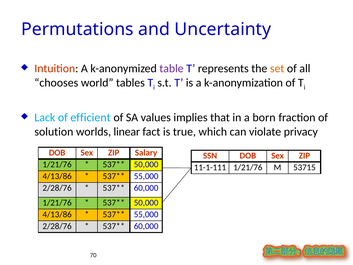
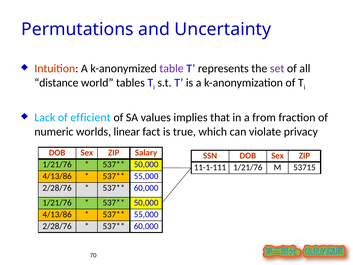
set colour: orange -> purple (277, 68)
chooses: chooses -> distance (56, 83)
born: born -> from (264, 117)
solution: solution -> numeric (54, 132)
